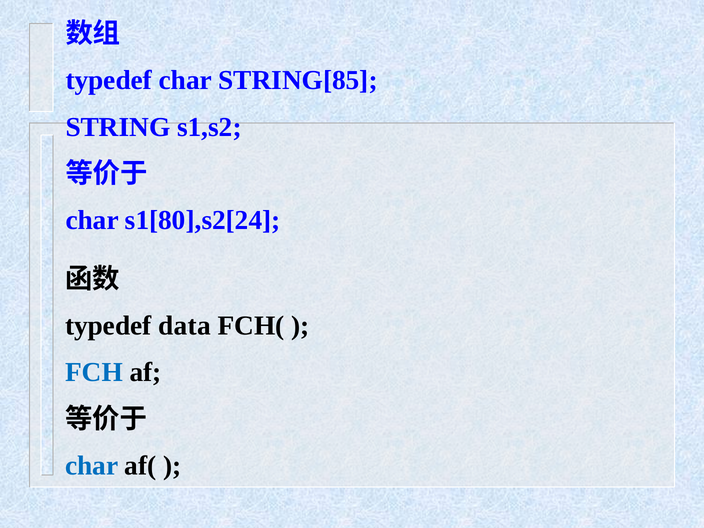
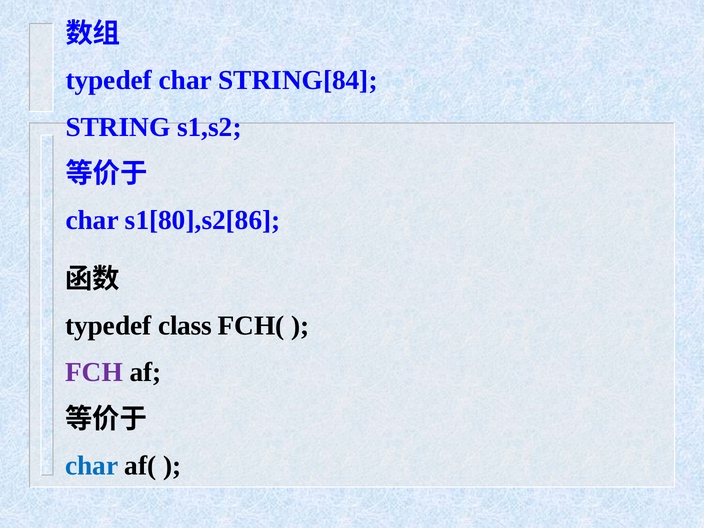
STRING[85: STRING[85 -> STRING[84 (298, 80)
s1[80],s2[24: s1[80],s2[24 -> s1[80],s2[86 (203, 220)
data: data -> class (185, 326)
FCH colour: blue -> purple (94, 372)
